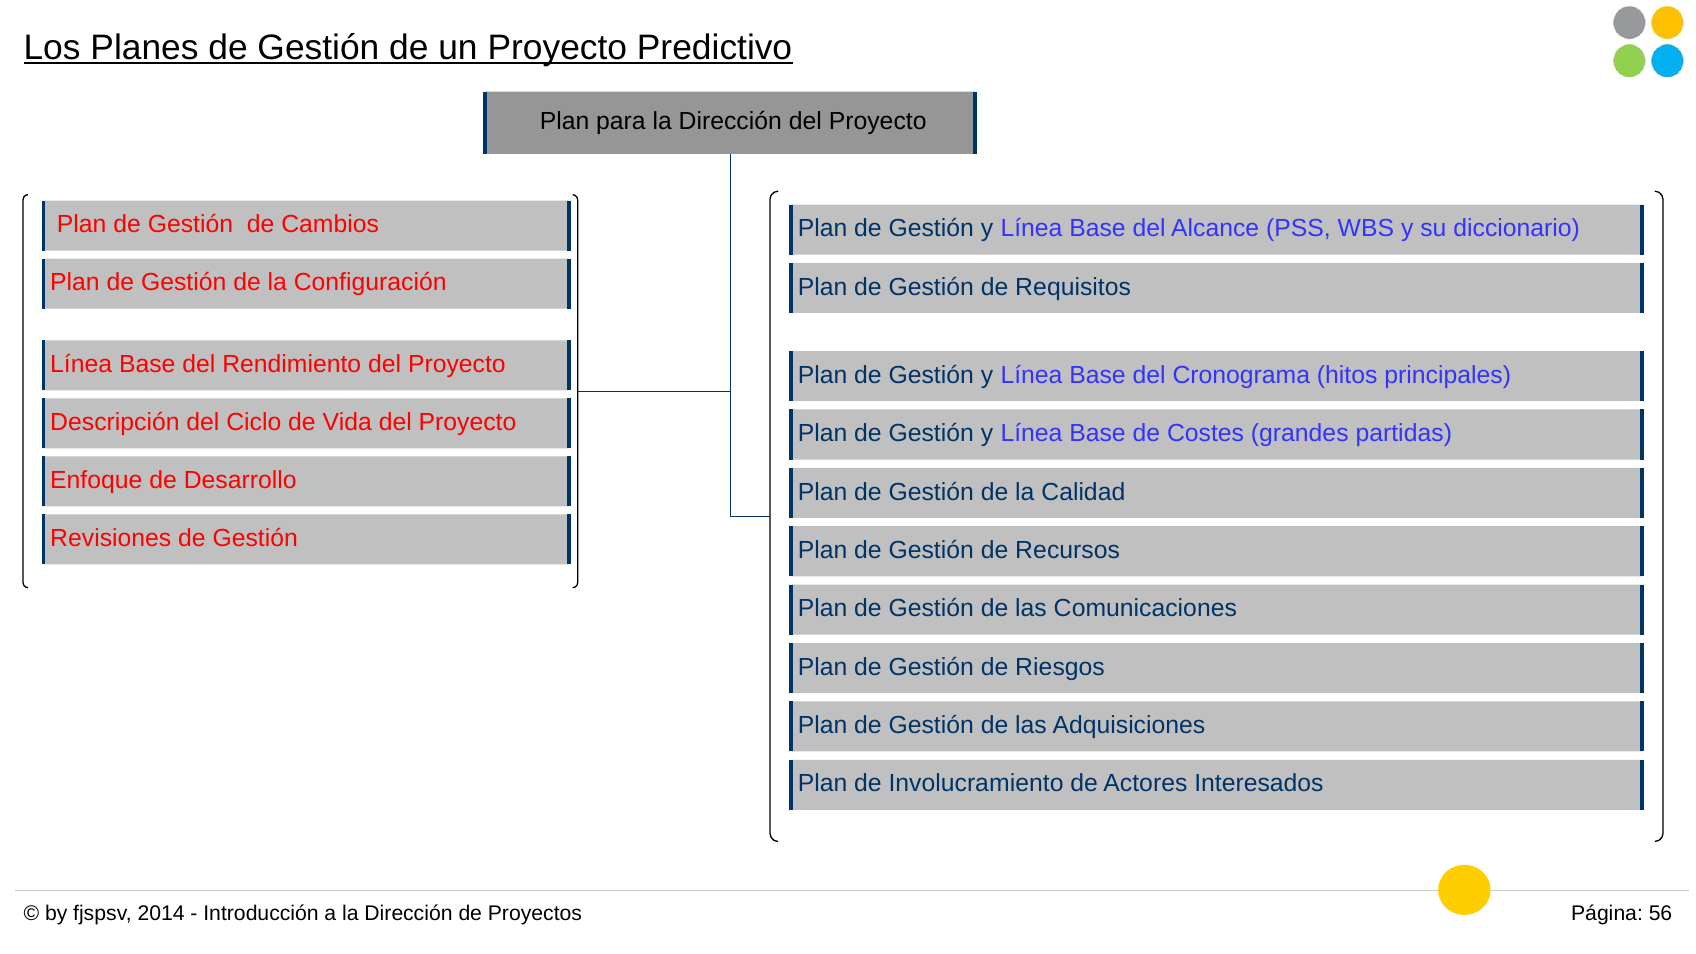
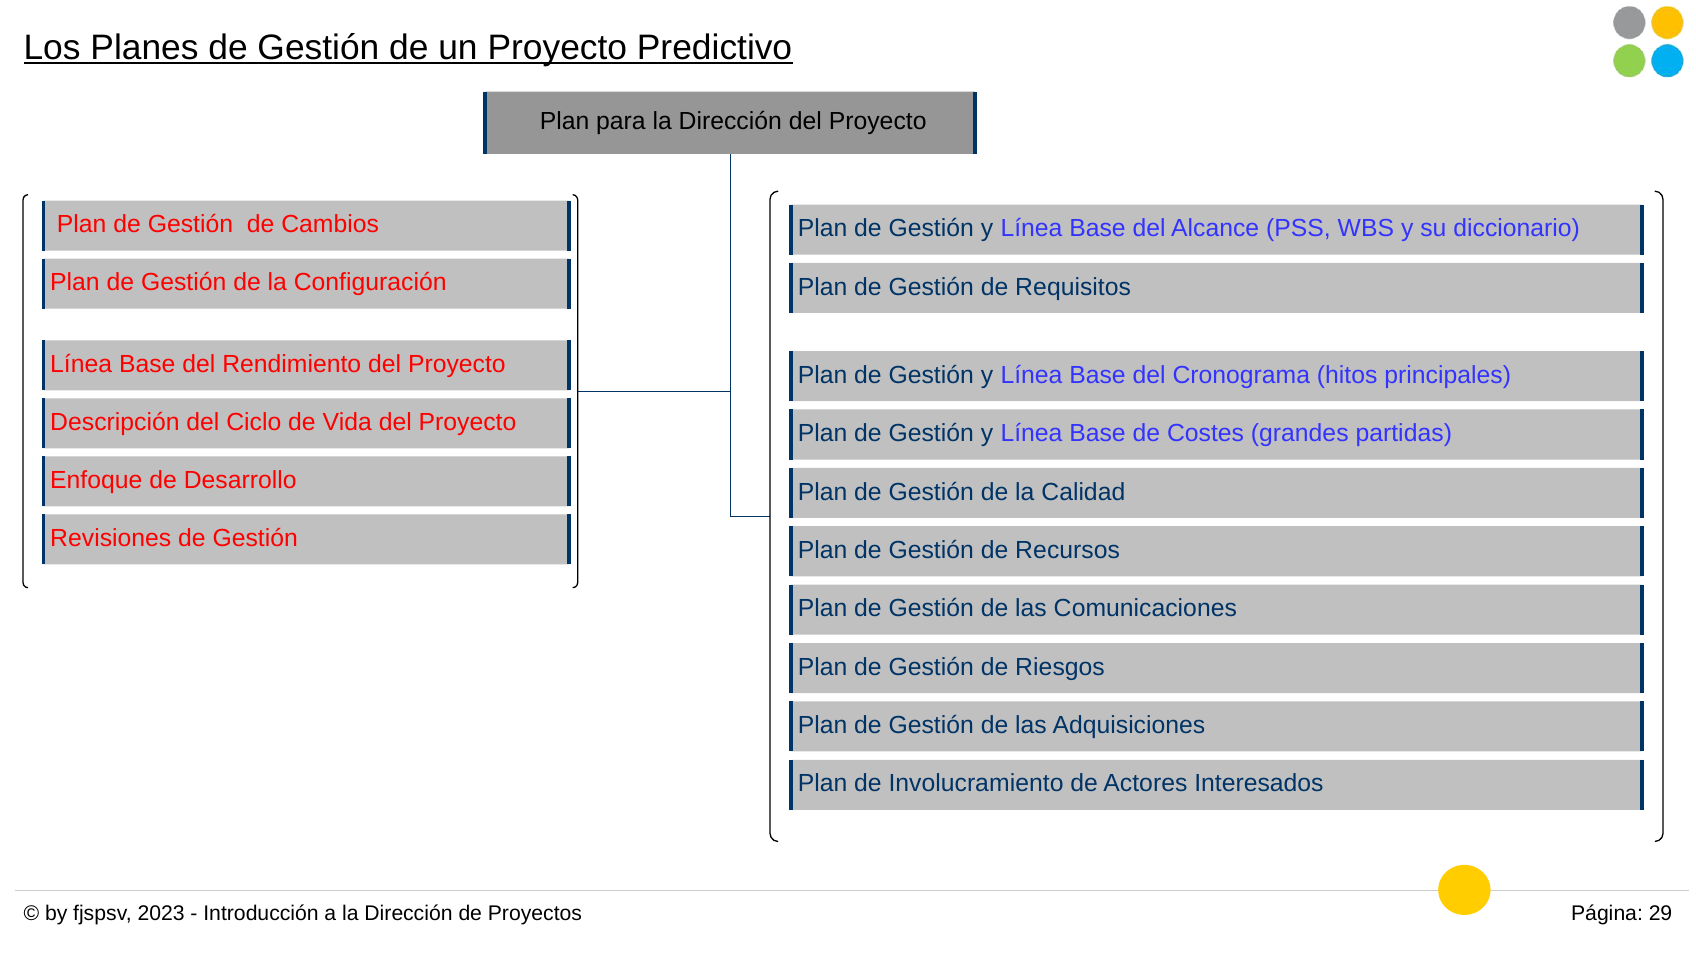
2014: 2014 -> 2023 (161, 913)
56: 56 -> 29 (1661, 913)
